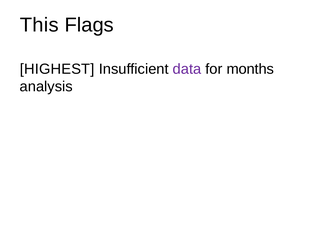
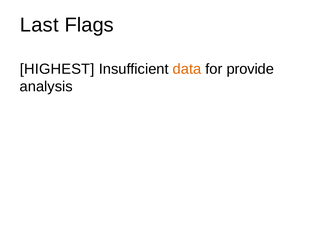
This: This -> Last (39, 25)
data colour: purple -> orange (187, 69)
months: months -> provide (250, 69)
